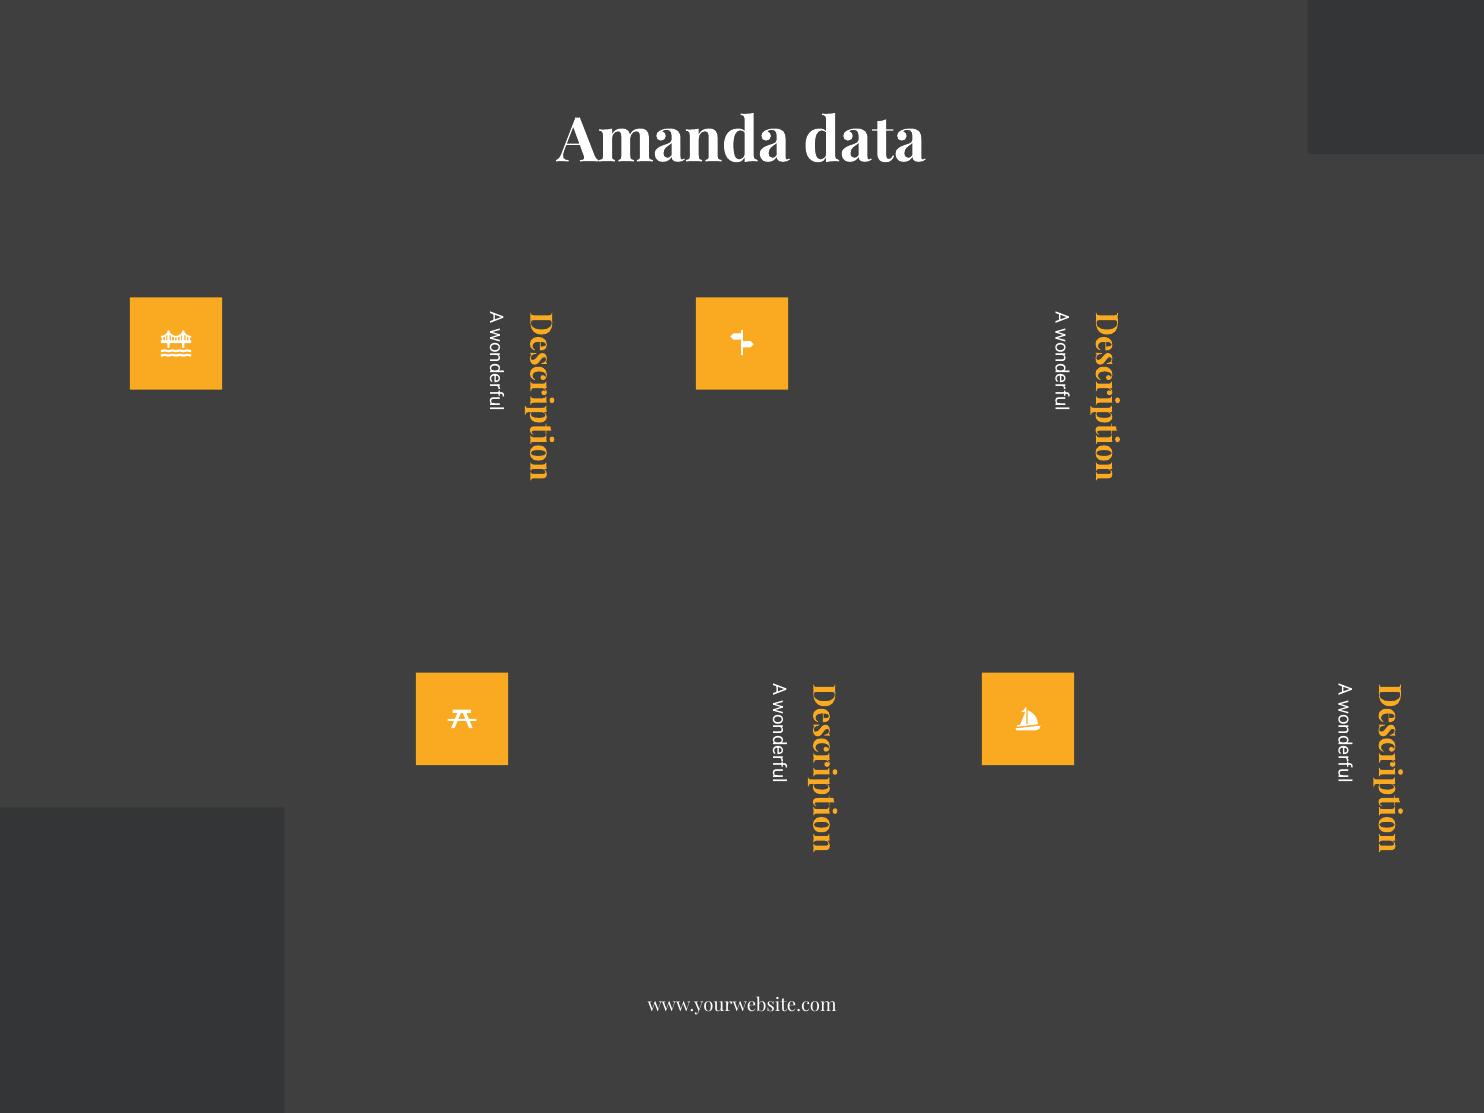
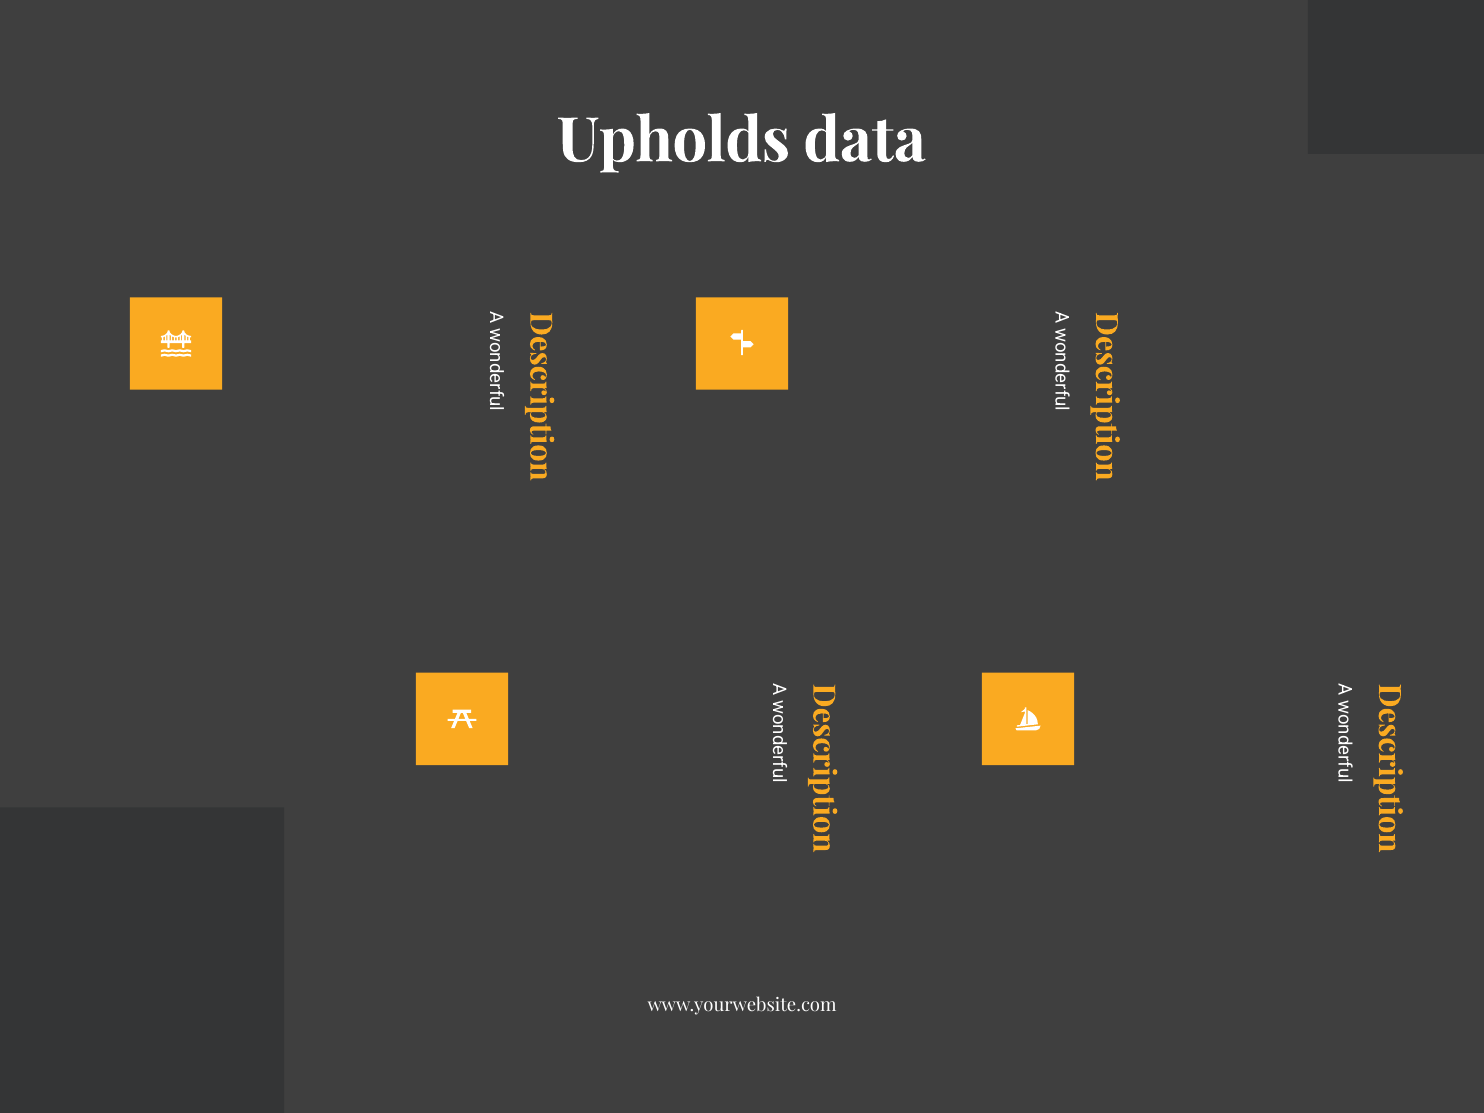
Amanda: Amanda -> Upholds (674, 141)
